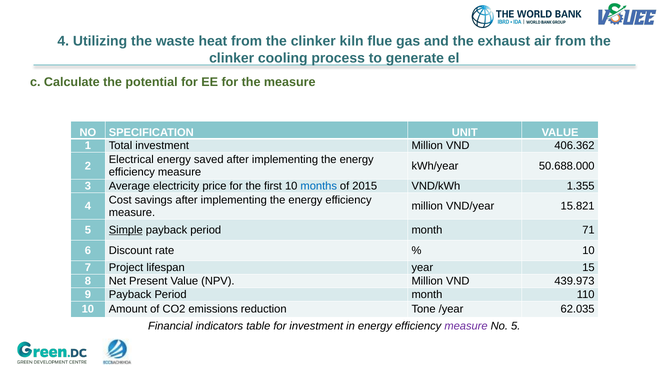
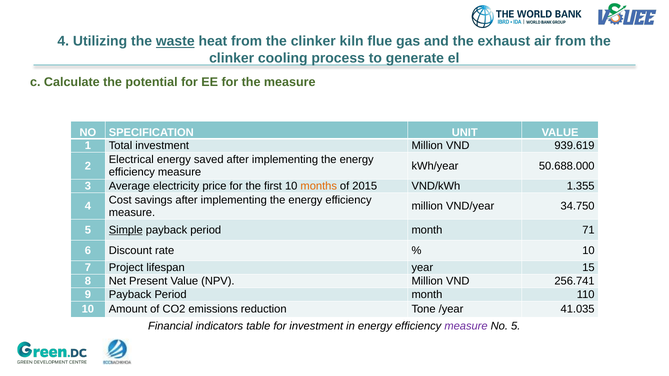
waste underline: none -> present (175, 41)
406.362: 406.362 -> 939.619 (574, 146)
months colour: blue -> orange (319, 186)
15.821: 15.821 -> 34.750 (578, 206)
439.973: 439.973 -> 256.741 (574, 281)
62.035: 62.035 -> 41.035 (578, 309)
